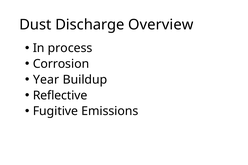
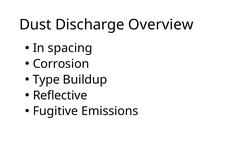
process: process -> spacing (70, 48)
Year: Year -> Type (46, 80)
